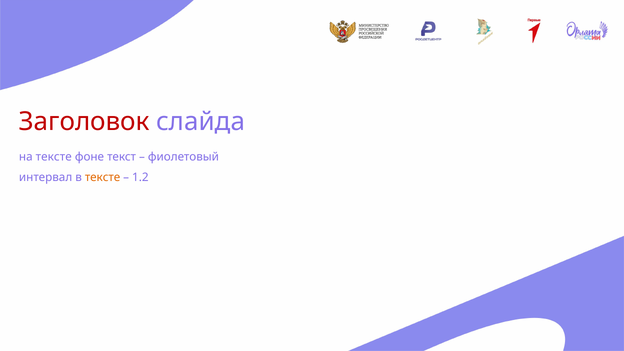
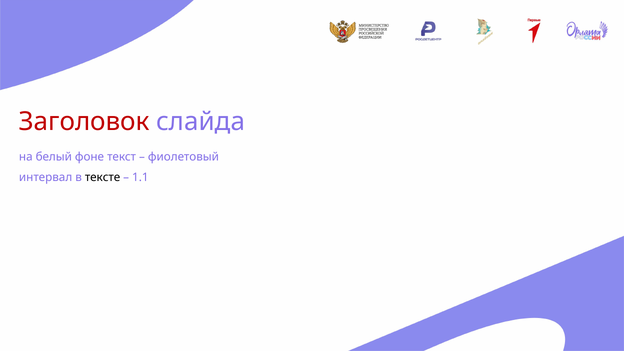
на тексте: тексте -> белый (54, 157)
тексте colour: orange -> black (103, 177)
1.2: 1.2 -> 1.1 (140, 177)
